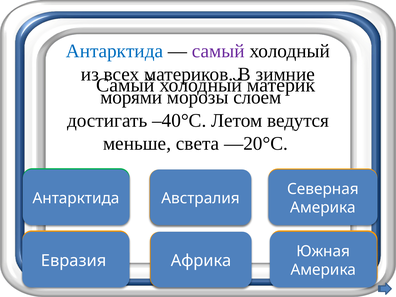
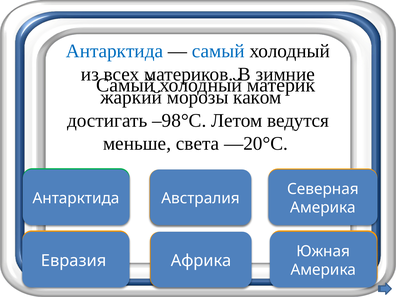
самый colour: purple -> blue (218, 51)
морями: морями -> жаркий (131, 97)
слоем: слоем -> каком (257, 97)
–40°С: –40°С -> –98°С (179, 120)
